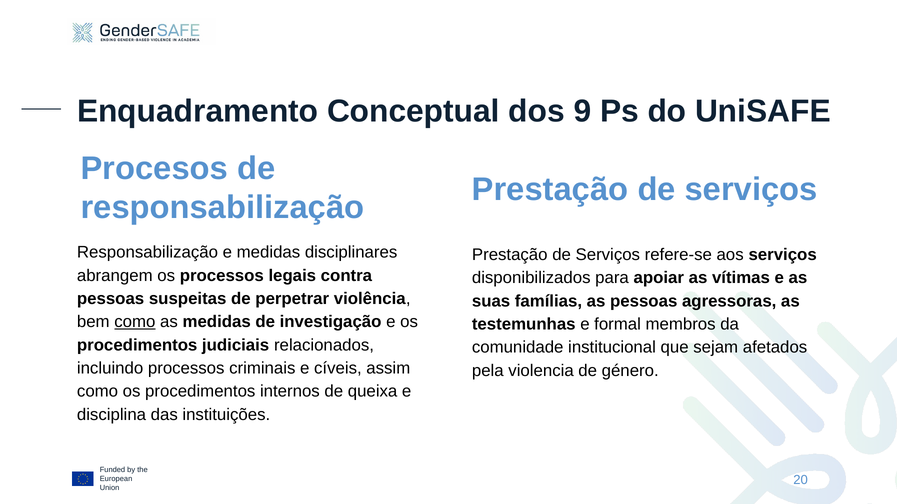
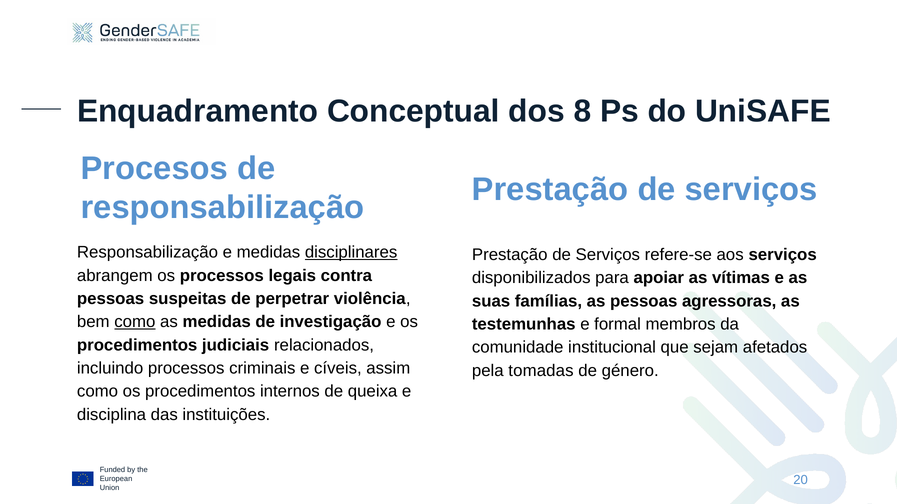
9: 9 -> 8 (582, 112)
disciplinares underline: none -> present (351, 253)
violencia: violencia -> tomadas (541, 371)
